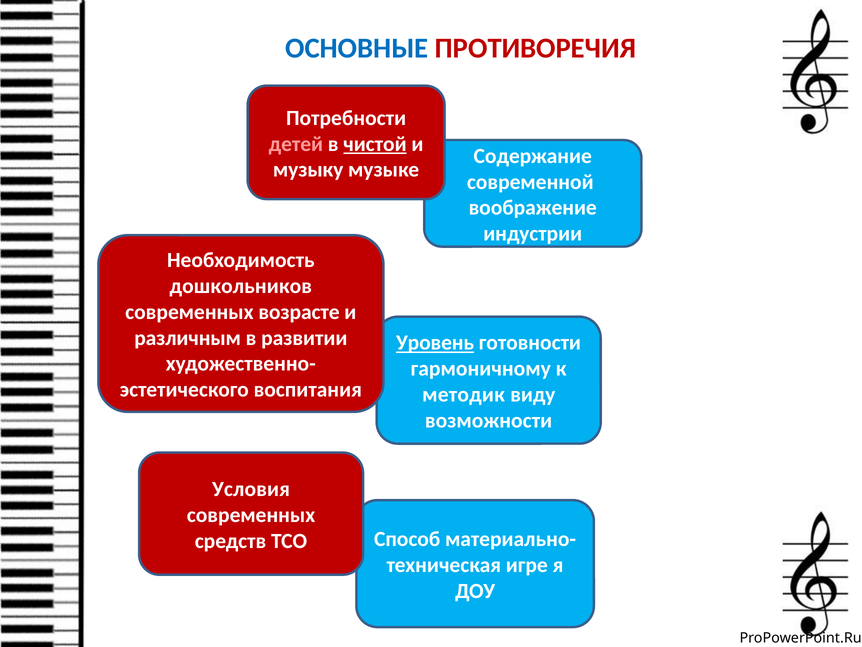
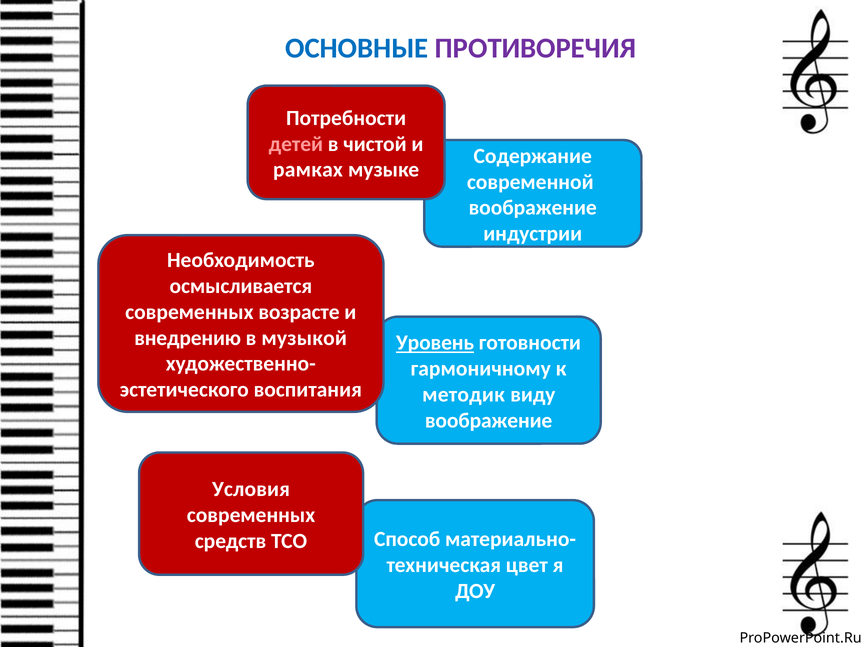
ПРОТИВОРЕЧИЯ colour: red -> purple (536, 48)
чистой underline: present -> none (375, 144)
музыку: музыку -> рамках (308, 170)
дошкольников: дошкольников -> осмысливается (241, 286)
различным: различным -> внедрению (188, 338)
развитии: развитии -> музыкой (304, 338)
возможности: возможности -> воображение (489, 420)
игре: игре -> цвет (527, 565)
